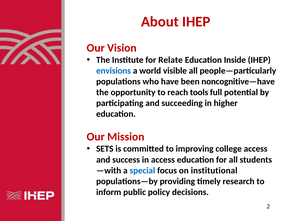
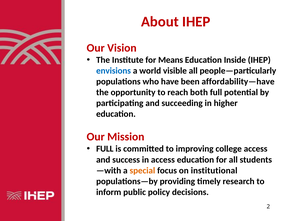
Relate: Relate -> Means (171, 60)
noncognitive—have: noncognitive—have -> affordability—have (238, 82)
tools: tools -> both (199, 92)
SETS: SETS -> FULL (105, 149)
special colour: blue -> orange (142, 171)
